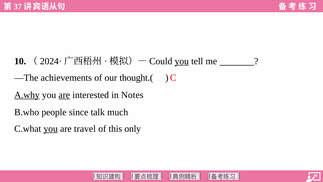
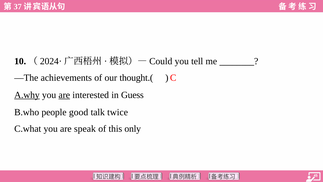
you underline: present -> none (182, 61)
Notes: Notes -> Guess (132, 95)
since: since -> good (79, 112)
much: much -> twice (118, 112)
you underline: present -> none (51, 128)
travel: travel -> speak (85, 128)
